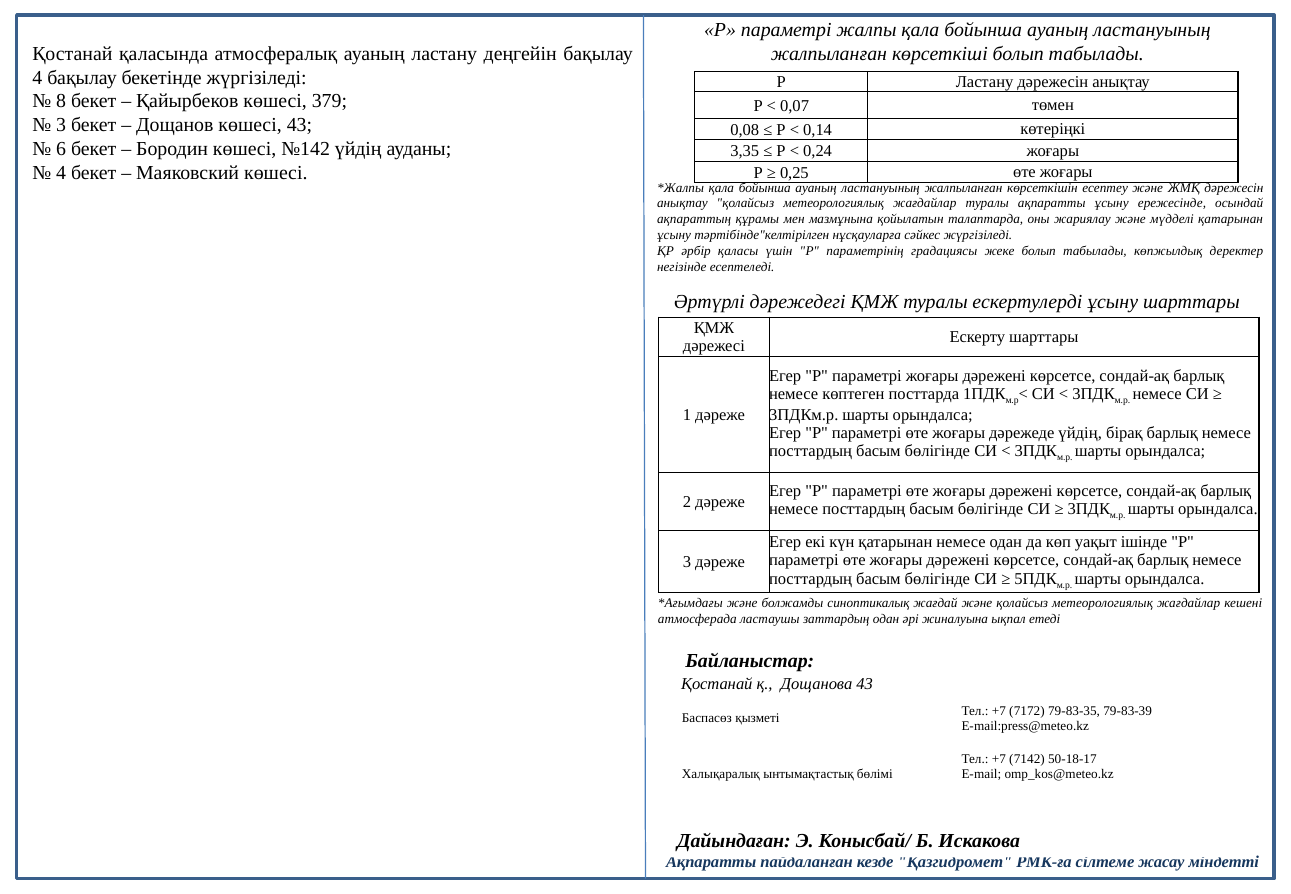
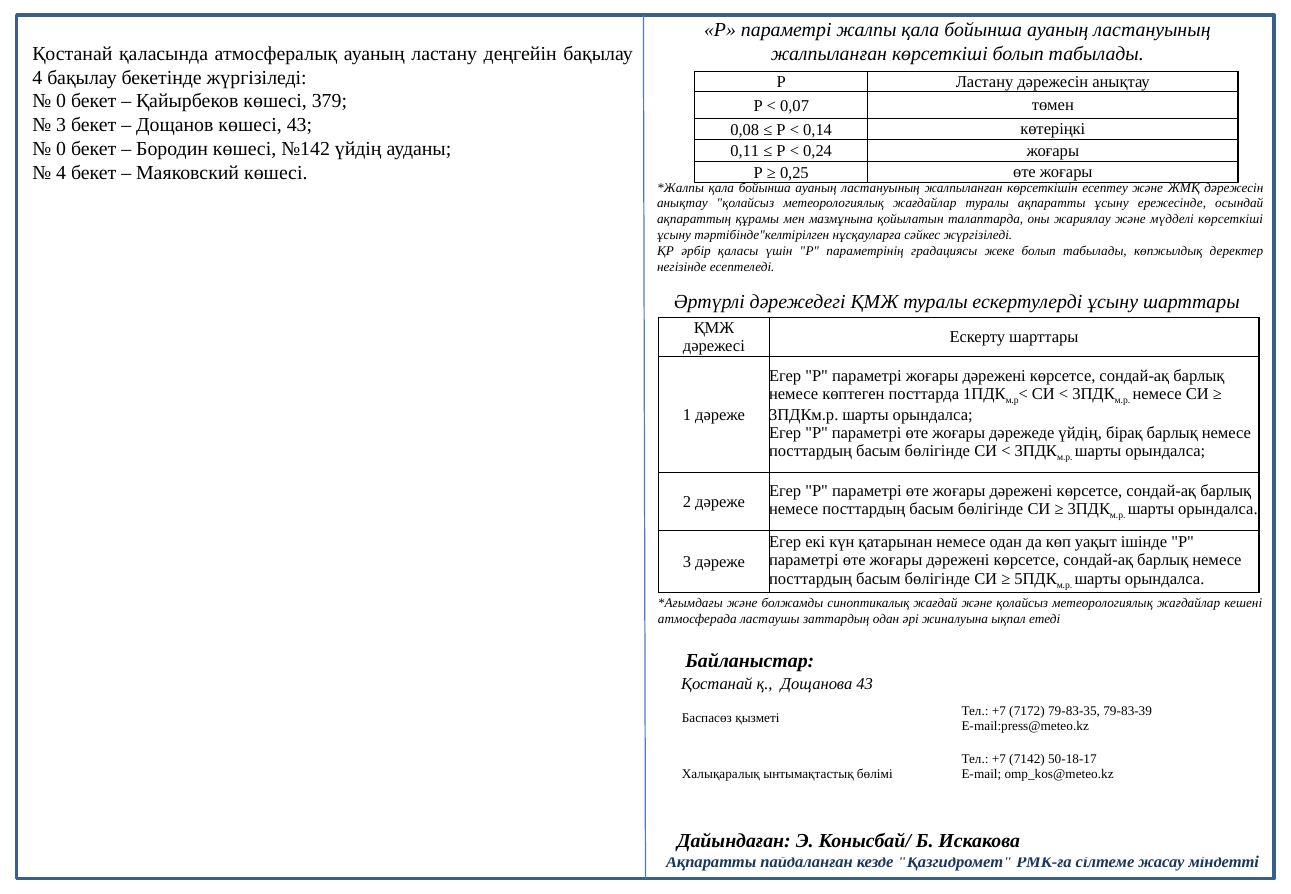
8: 8 -> 0 (61, 101)
6: 6 -> 0 (61, 149)
3,35: 3,35 -> 0,11 (745, 151)
мүдделі қатарынан: қатарынан -> көрсеткіші (1231, 219)
